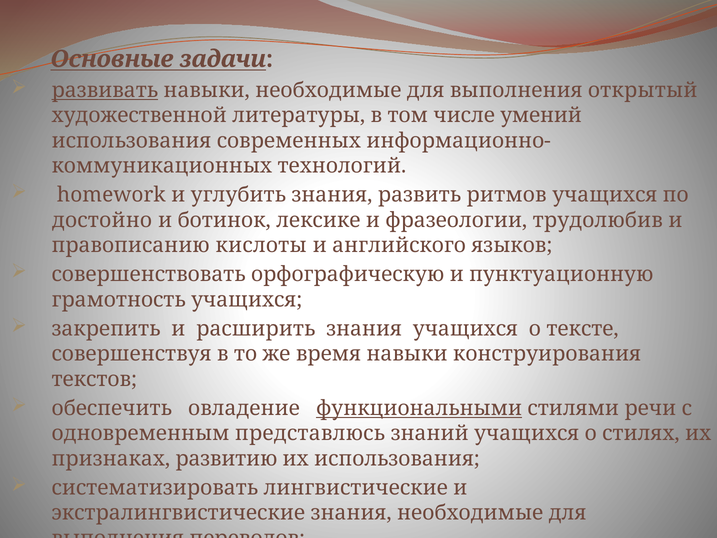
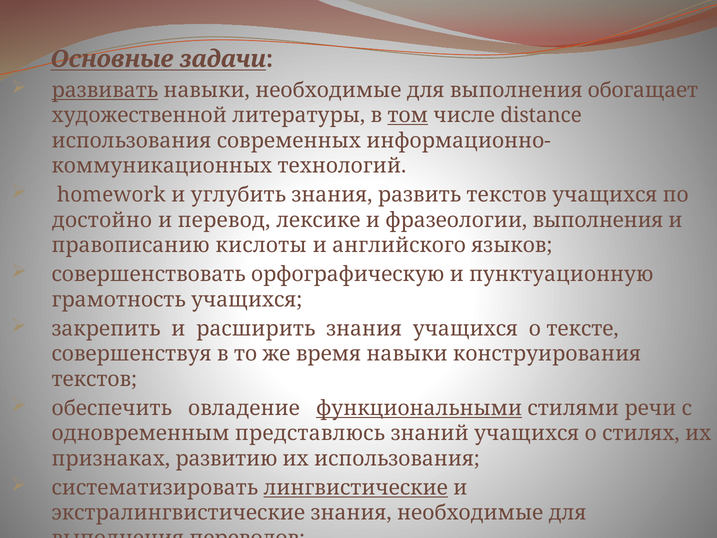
открытый: открытый -> обогащает (643, 90)
том underline: none -> present (408, 115)
умений: умений -> distance (541, 115)
развить ритмов: ритмов -> текстов (507, 195)
ботинок: ботинок -> перевод (224, 220)
фразеологии трудолюбив: трудолюбив -> выполнения (598, 220)
лингвистические underline: none -> present (356, 488)
